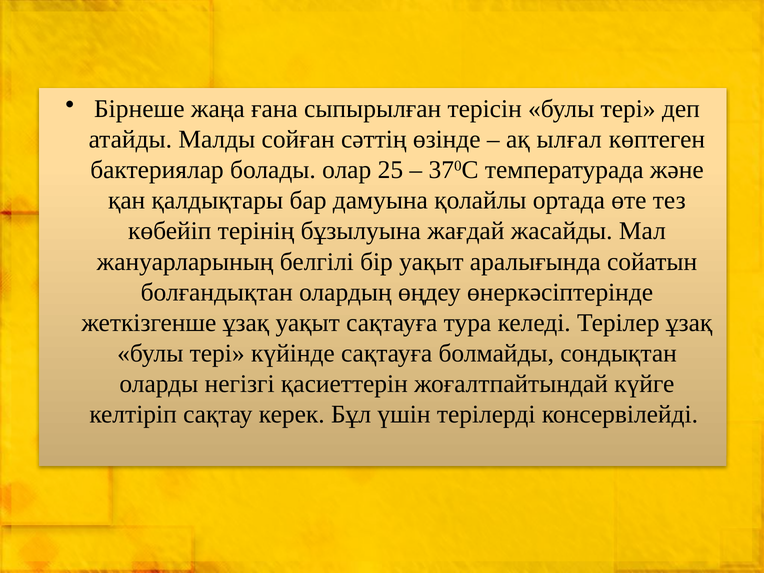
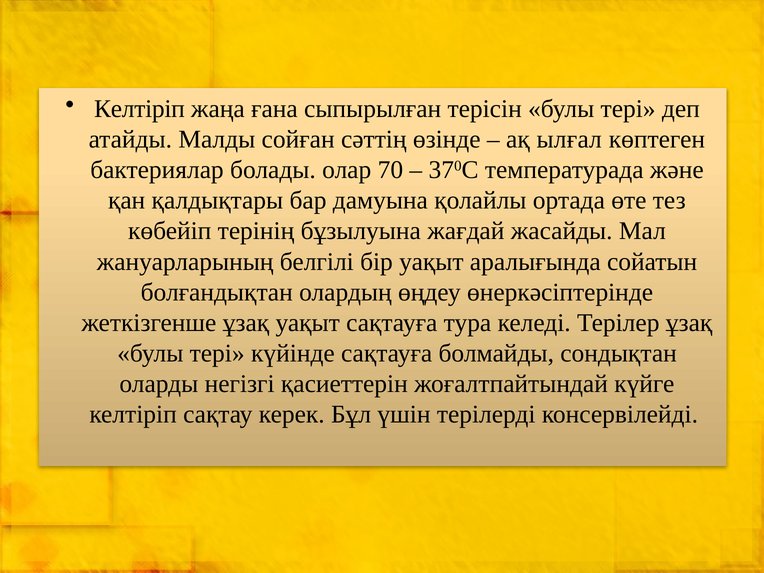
Бірнеше: Бірнеше -> Келтіріп (139, 109)
25: 25 -> 70 (390, 170)
